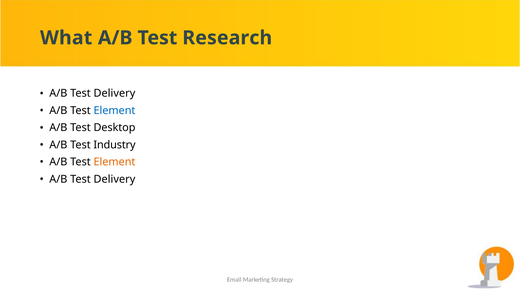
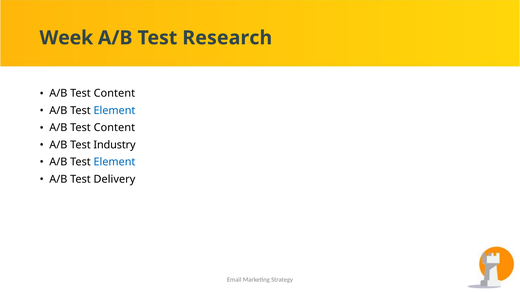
What: What -> Week (66, 38)
Delivery: Delivery -> Content (114, 93)
Desktop: Desktop -> Content (114, 127)
Element colour: orange -> blue (114, 162)
